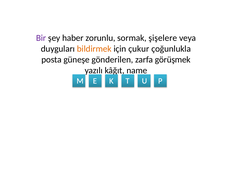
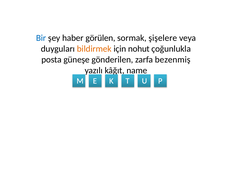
Bir colour: purple -> blue (41, 38)
zorunlu: zorunlu -> görülen (100, 38)
çukur: çukur -> nohut (139, 49)
görüşmek: görüşmek -> bezenmiş (173, 60)
